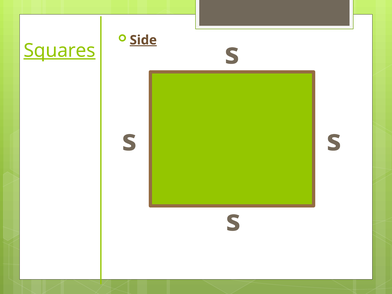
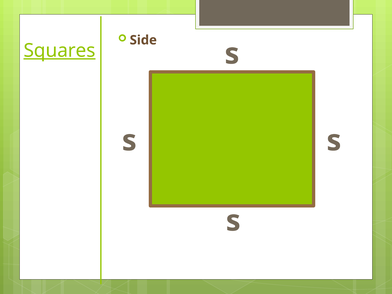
Side underline: present -> none (143, 40)
